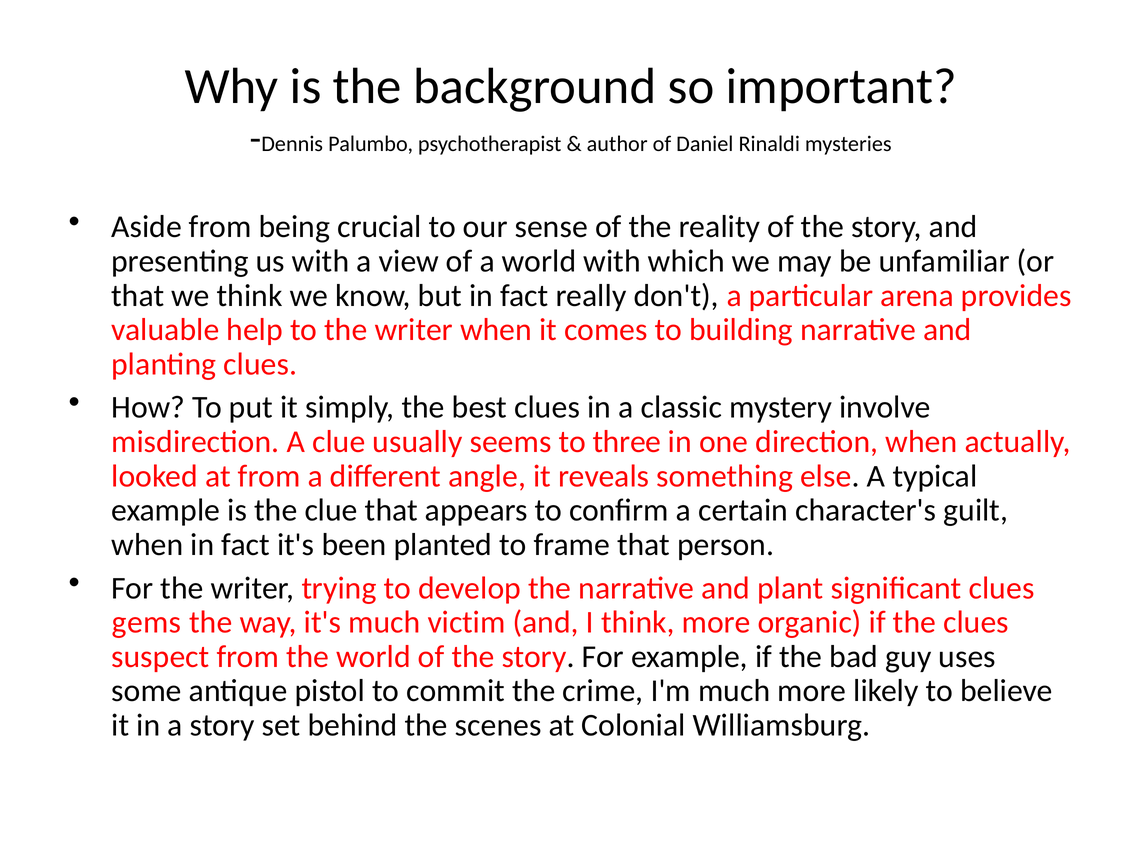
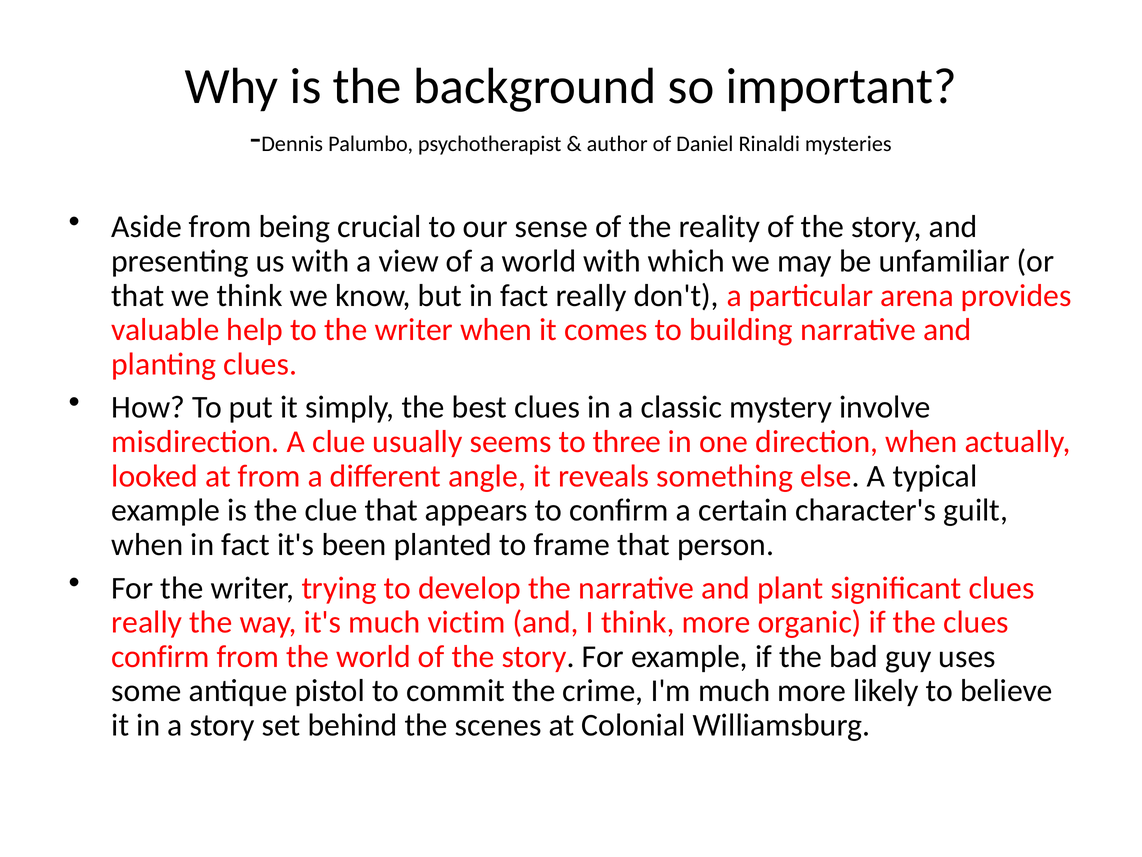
gems: gems -> really (147, 622)
suspect: suspect -> confirm (161, 656)
